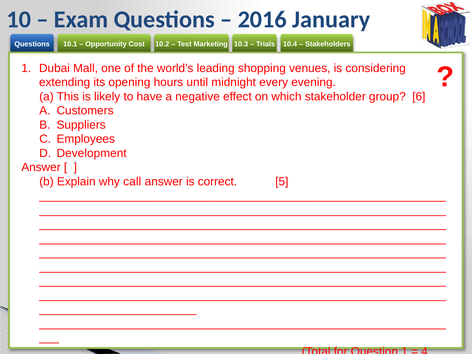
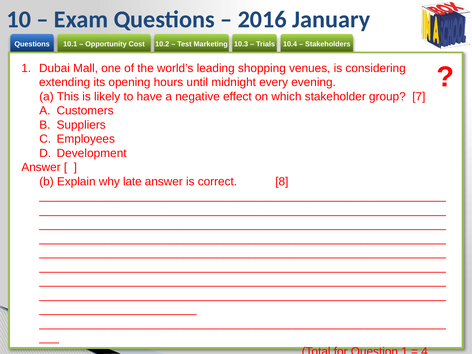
6: 6 -> 7 (419, 97)
call: call -> late (132, 182)
5: 5 -> 8 (282, 182)
